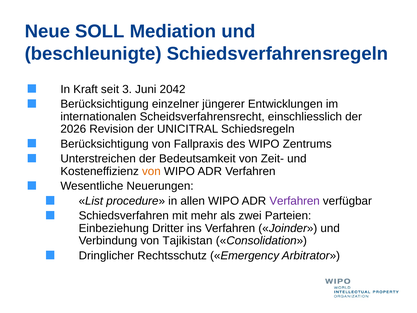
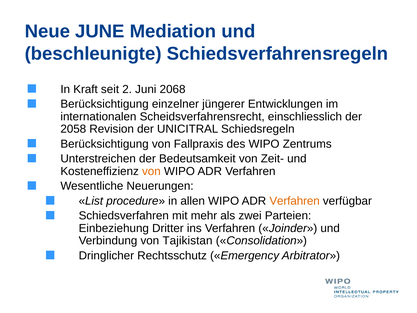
SOLL: SOLL -> JUNE (100, 31)
3: 3 -> 2 (127, 89)
2042: 2042 -> 2068 (173, 89)
2026: 2026 -> 2058 (73, 129)
Verfahren colour: purple -> orange (295, 201)
